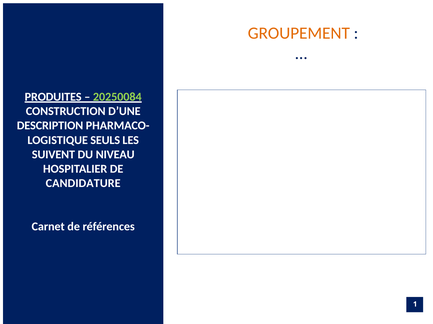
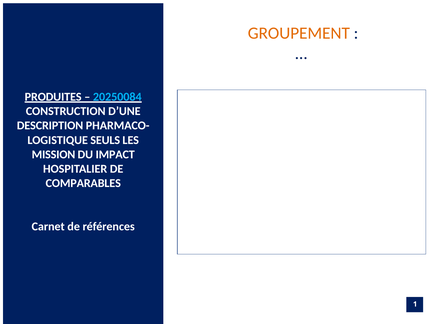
20250084 colour: light green -> light blue (117, 97)
SUIVENT: SUIVENT -> MISSION (53, 155)
NIVEAU: NIVEAU -> IMPACT (115, 155)
CANDIDATURE: CANDIDATURE -> COMPARABLES (83, 184)
